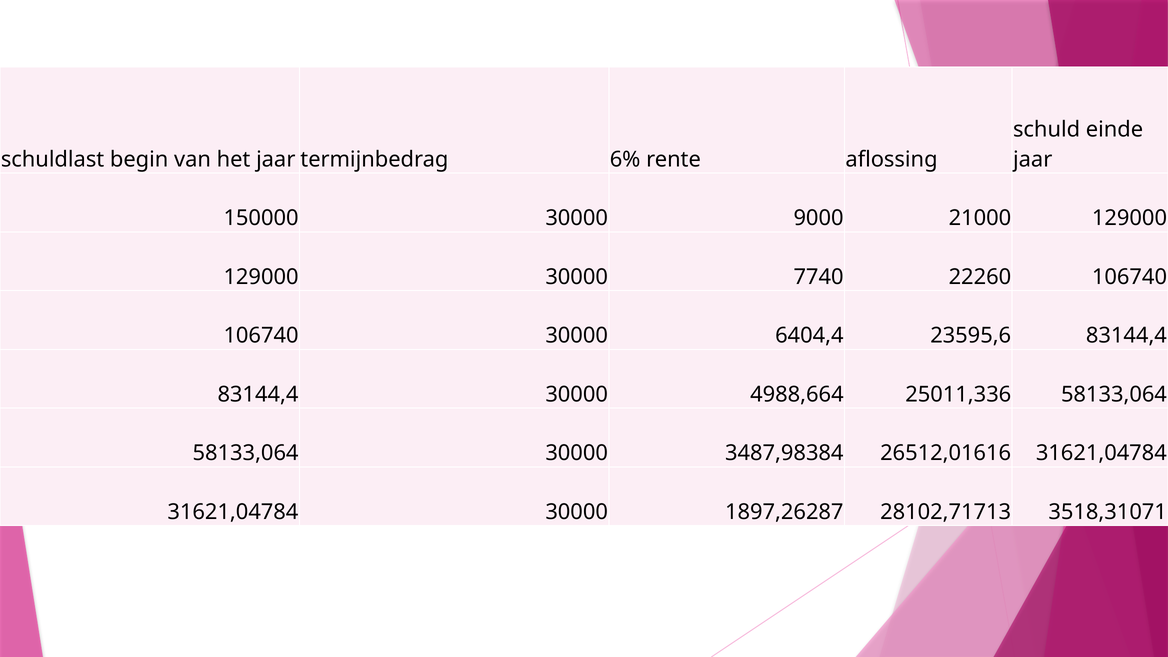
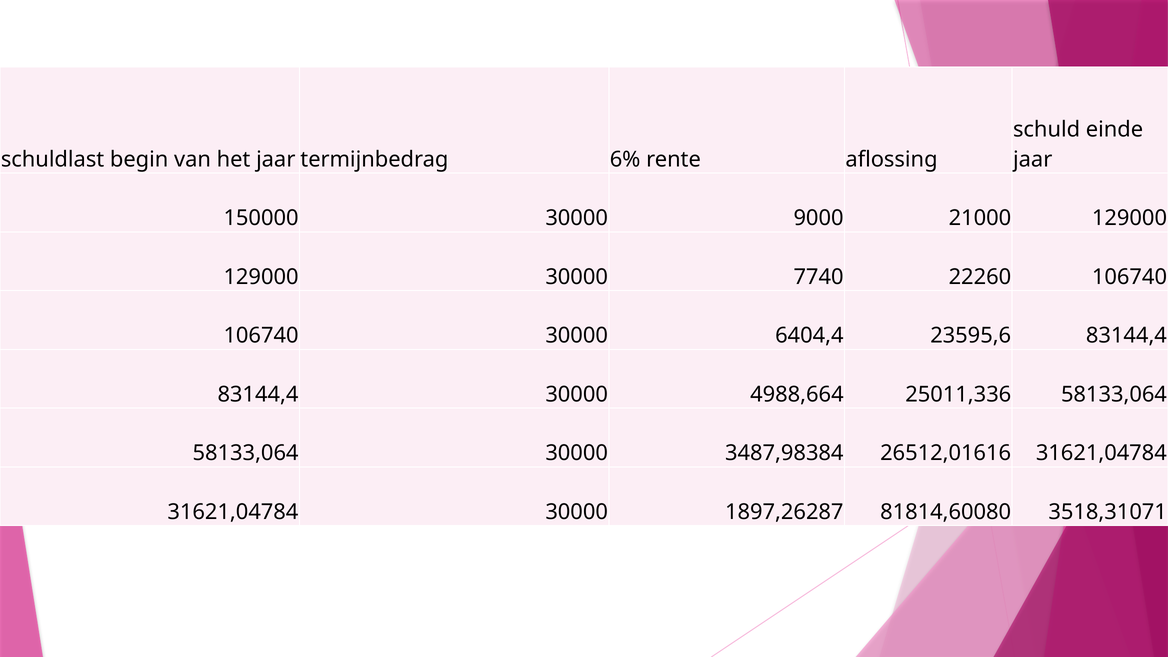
28102,71713: 28102,71713 -> 81814,60080 (946, 512)
